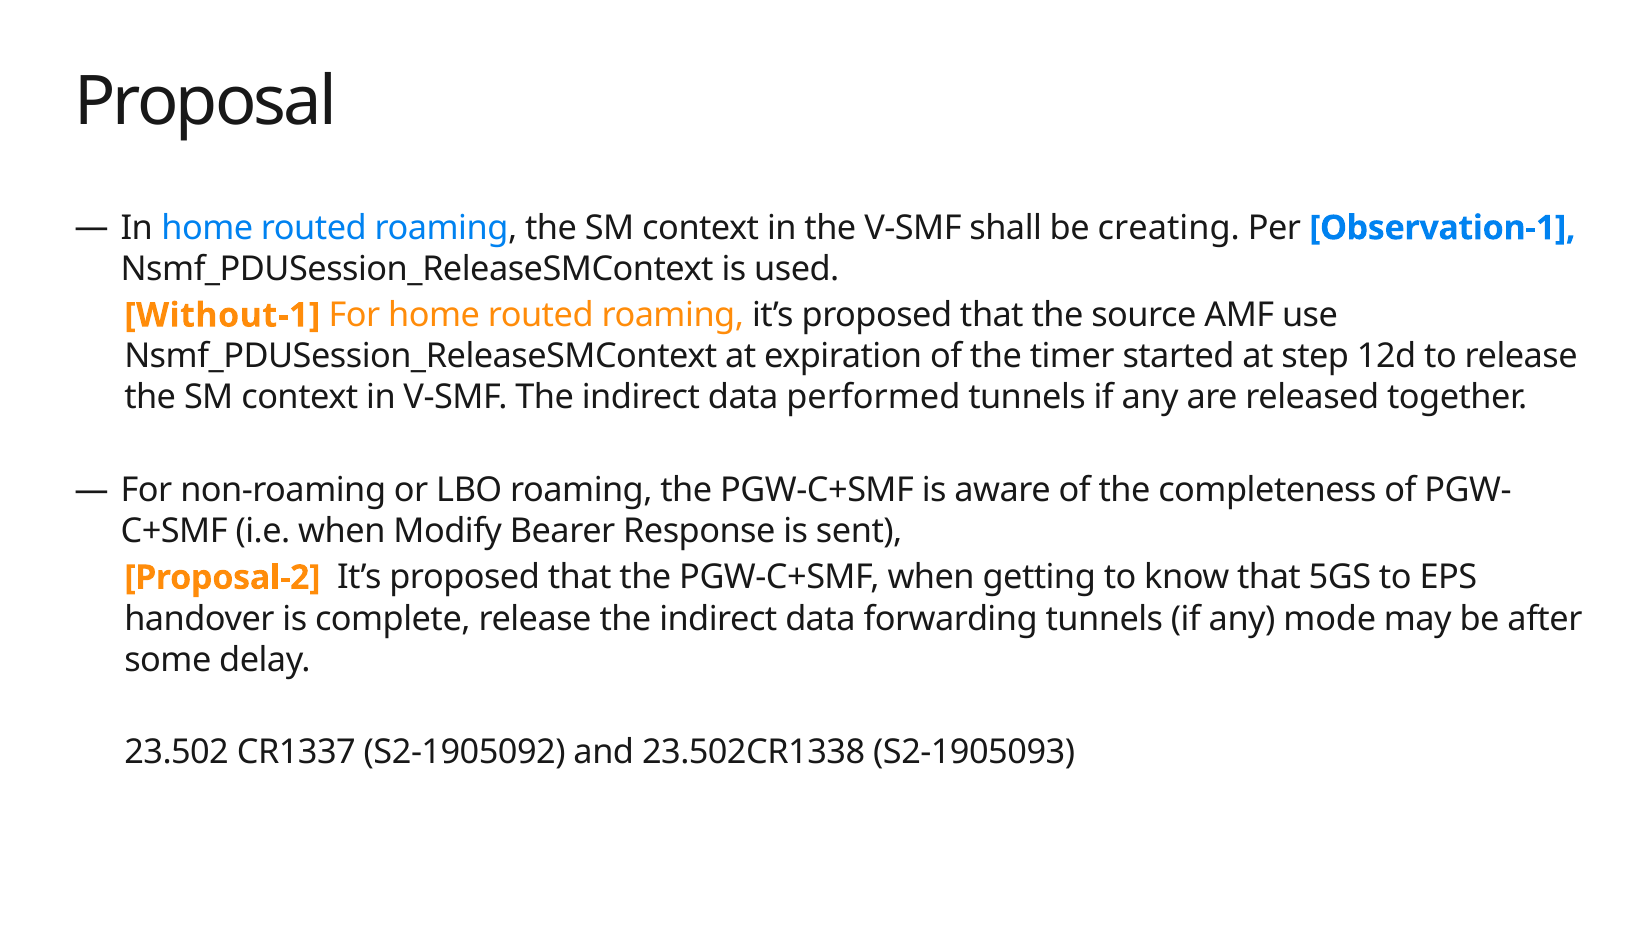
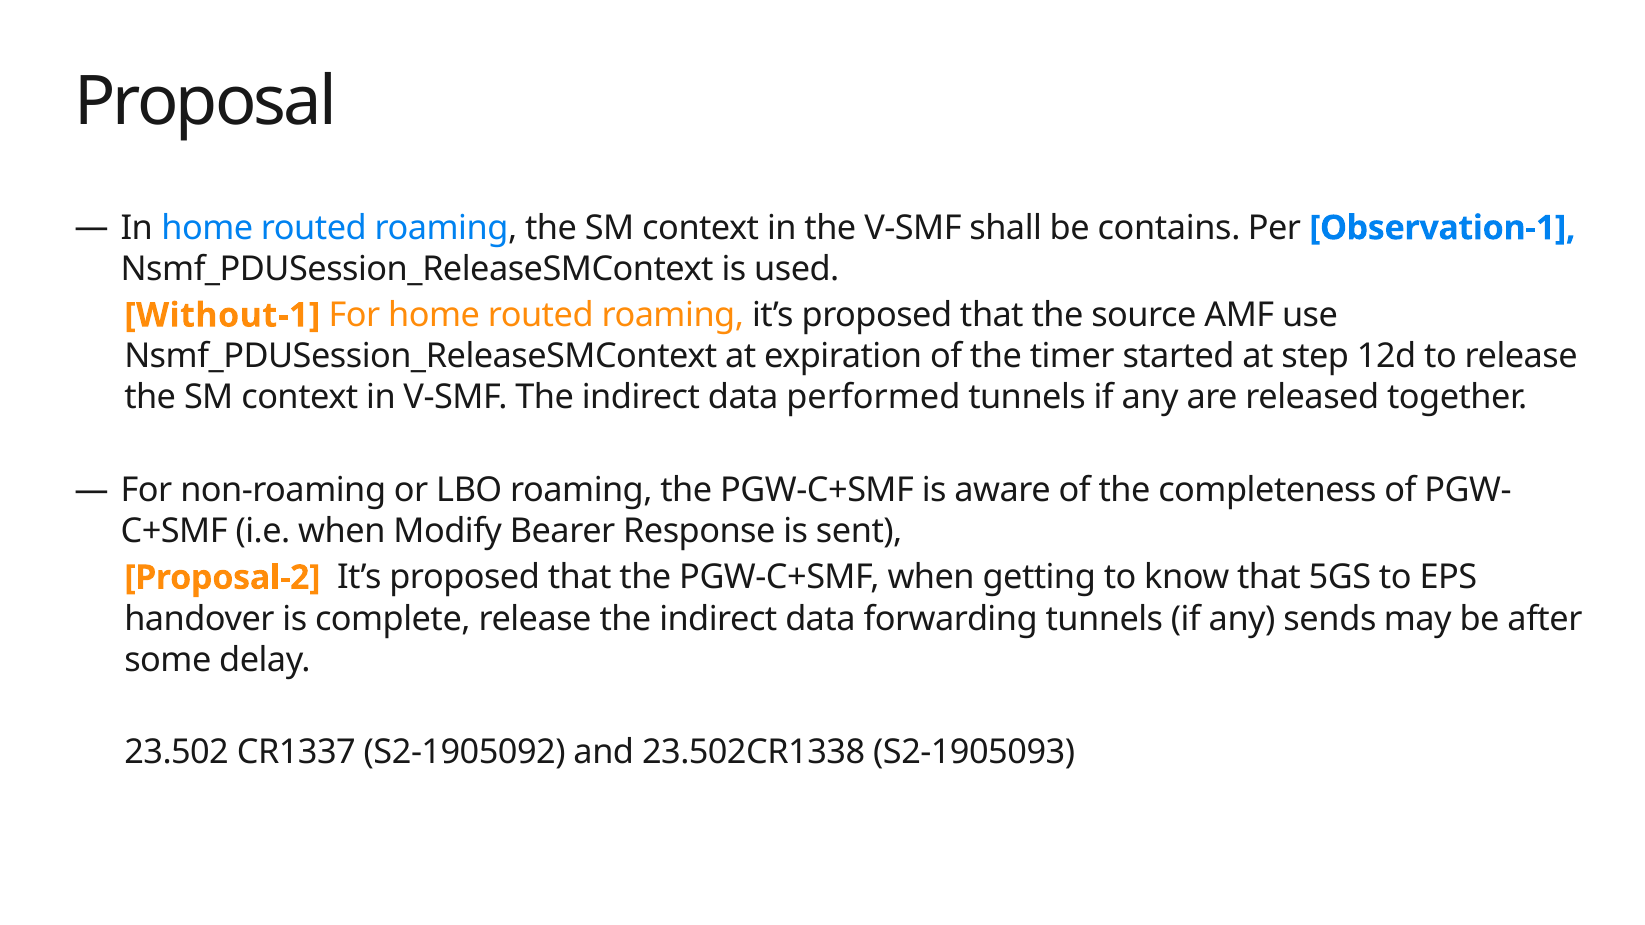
creating: creating -> contains (1169, 228)
mode: mode -> sends (1330, 619)
